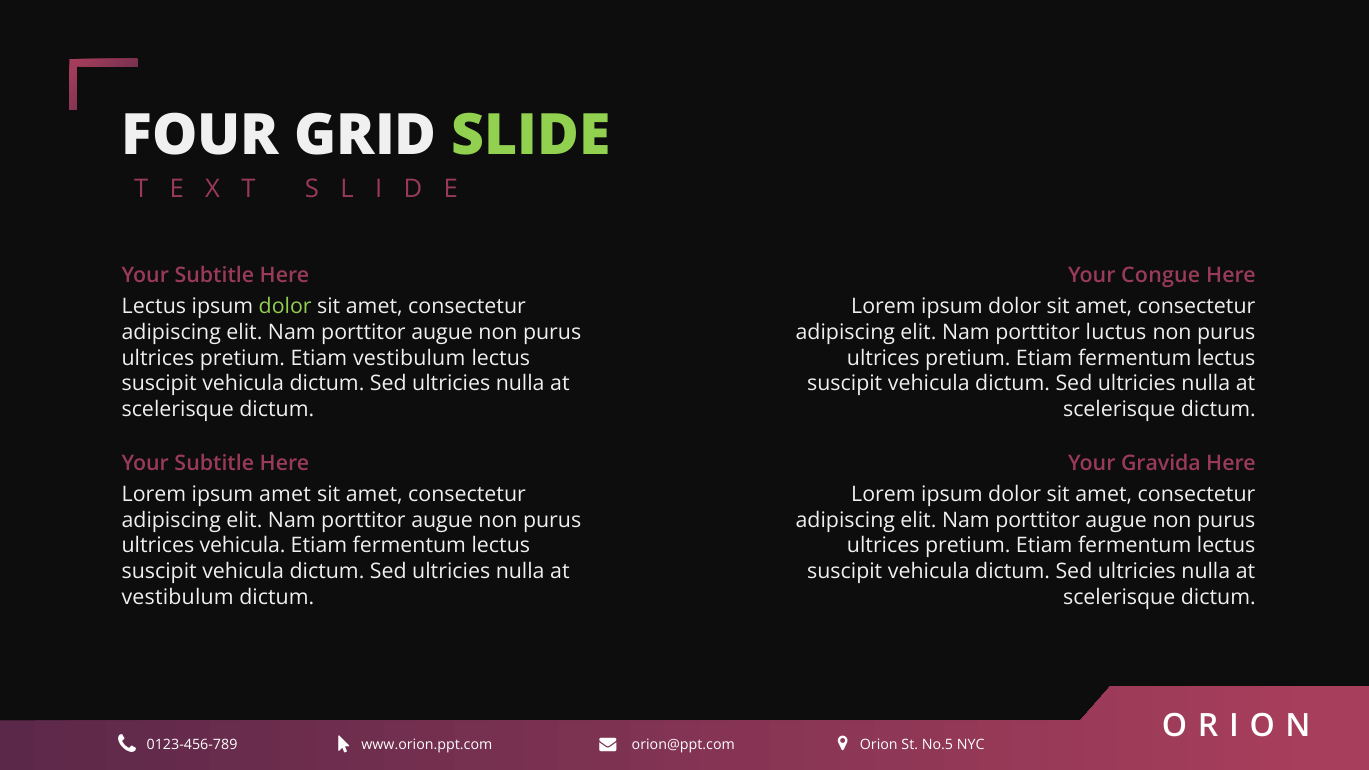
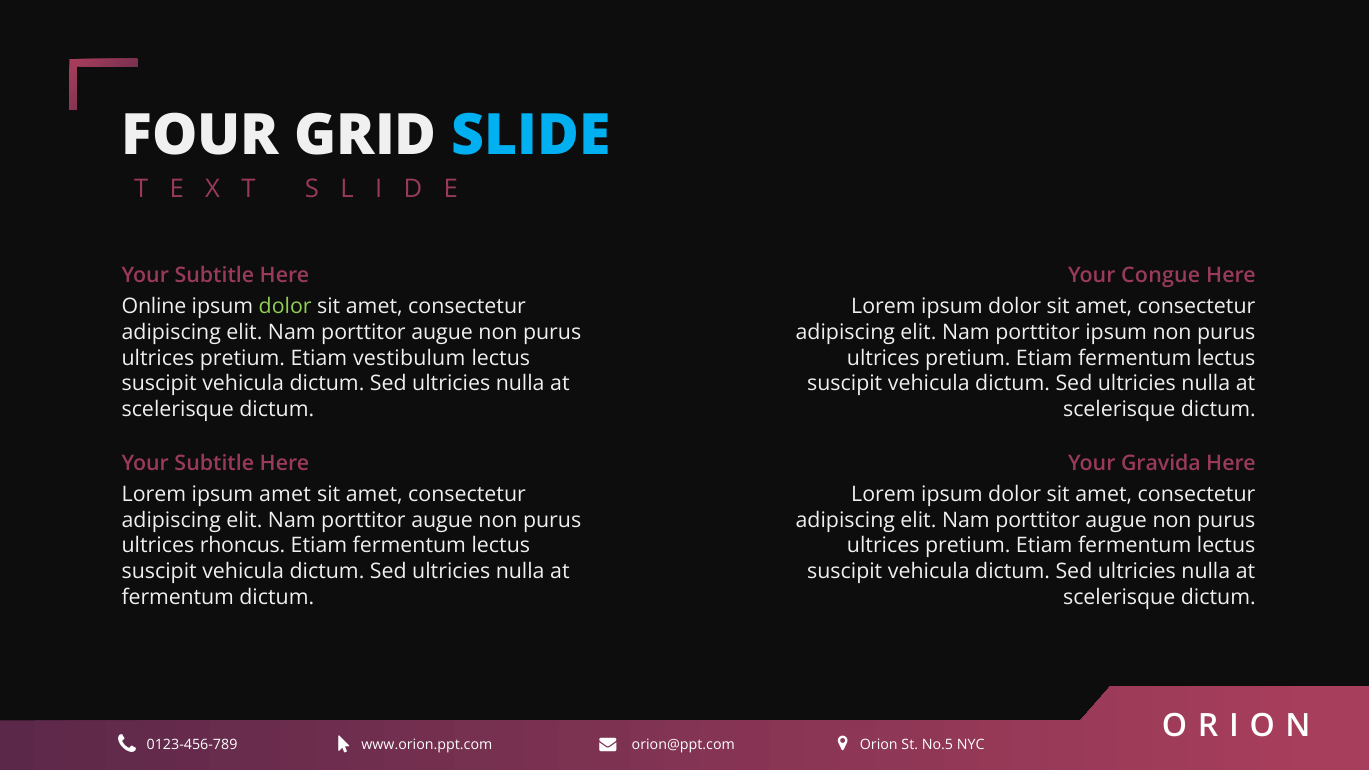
SLIDE colour: light green -> light blue (531, 136)
Lectus: Lectus -> Online (154, 307)
porttitor luctus: luctus -> ipsum (1116, 332)
ultrices vehicula: vehicula -> rhoncus (243, 546)
vestibulum: vestibulum -> fermentum (178, 597)
